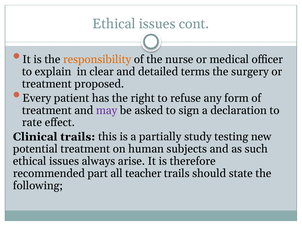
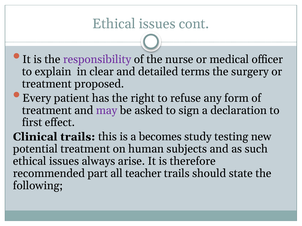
responsibility colour: orange -> purple (97, 60)
rate: rate -> first (32, 123)
partially: partially -> becomes (160, 137)
